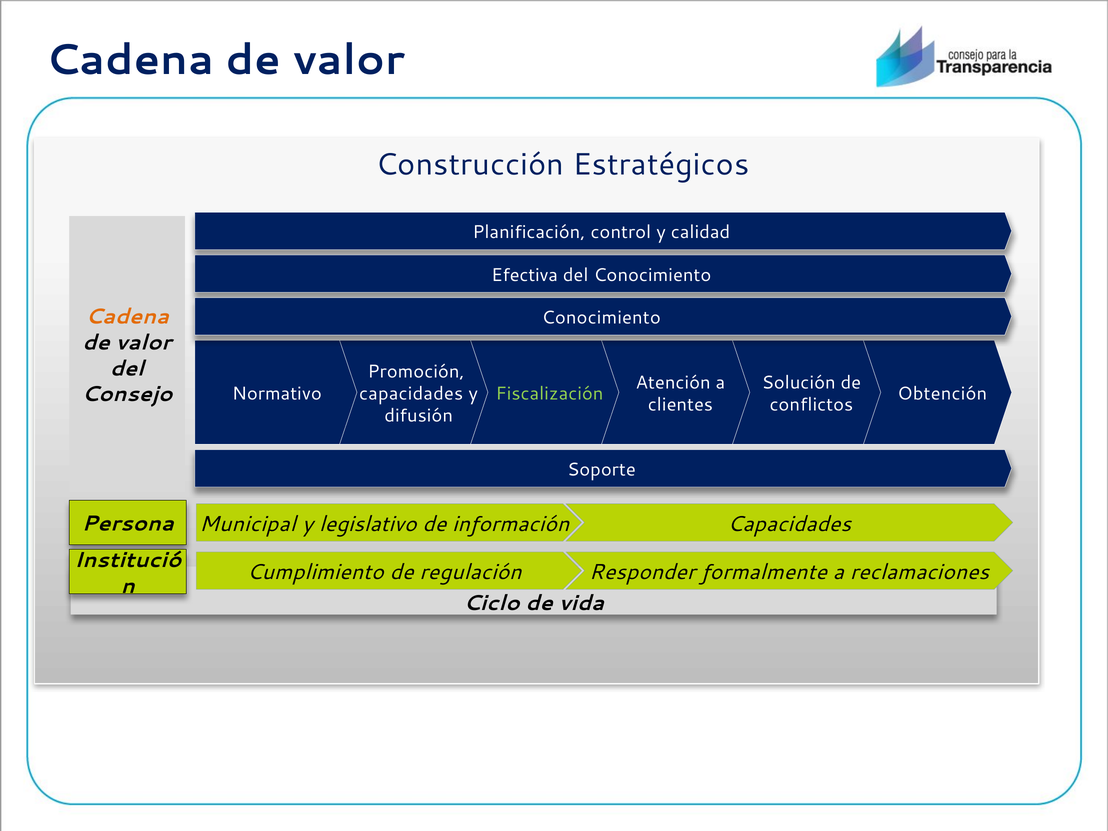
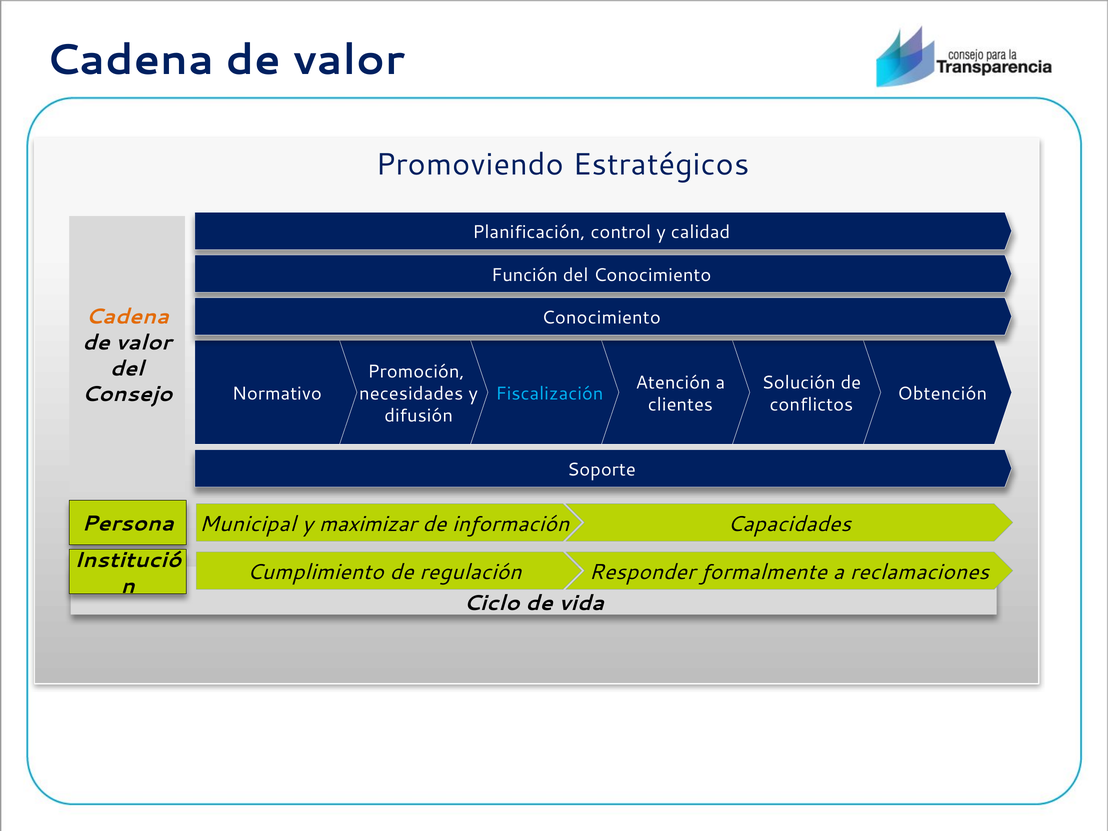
Construcción: Construcción -> Promoviendo (470, 165)
Efectiva: Efectiva -> Función (525, 275)
capacidades: capacidades -> necesidades (411, 394)
Fiscalización colour: light green -> light blue (549, 394)
legislativo: legislativo -> maximizar (368, 524)
